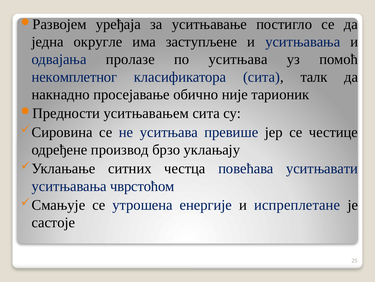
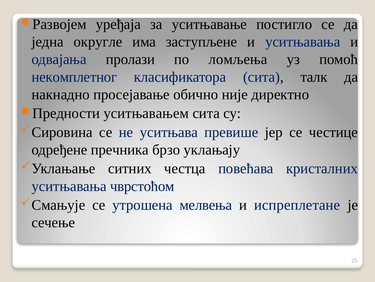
пролазе: пролазе -> пролази (130, 59)
по уситњава: уситњава -> ломљења (238, 59)
тарионик: тарионик -> директно (280, 94)
производ: производ -> пречника (120, 149)
уситњавати: уситњавати -> кристалних (322, 168)
енергије: енергије -> мелвења (206, 205)
састоје: састоје -> сечење (53, 222)
